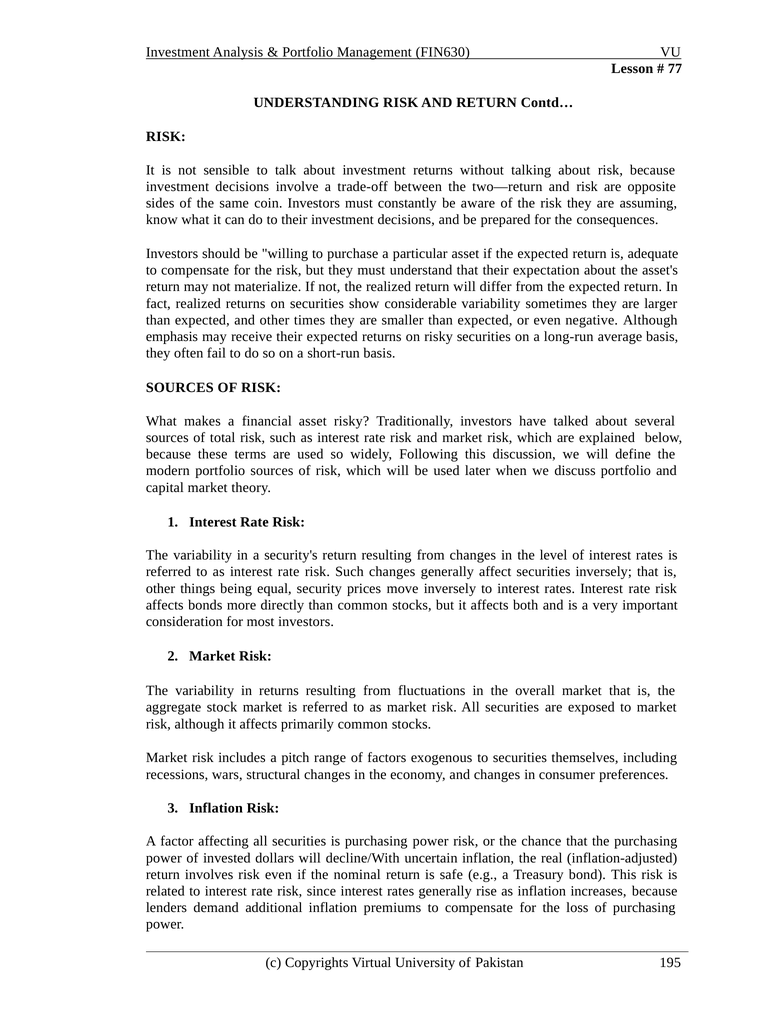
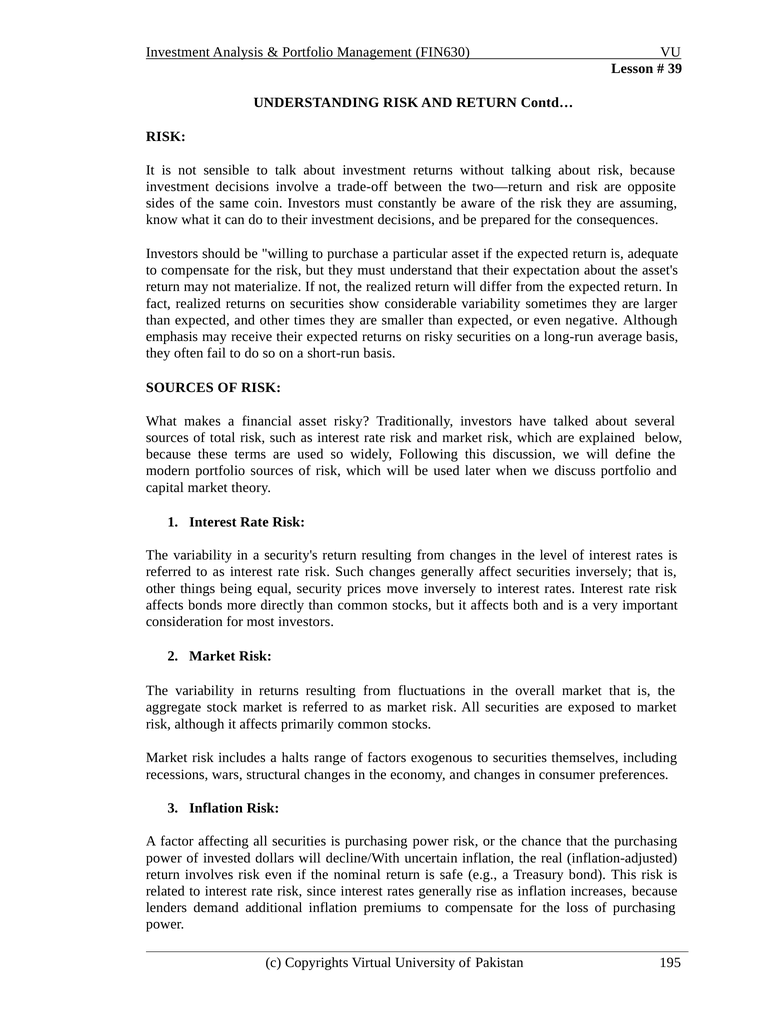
77: 77 -> 39 (675, 69)
pitch: pitch -> halts (295, 758)
